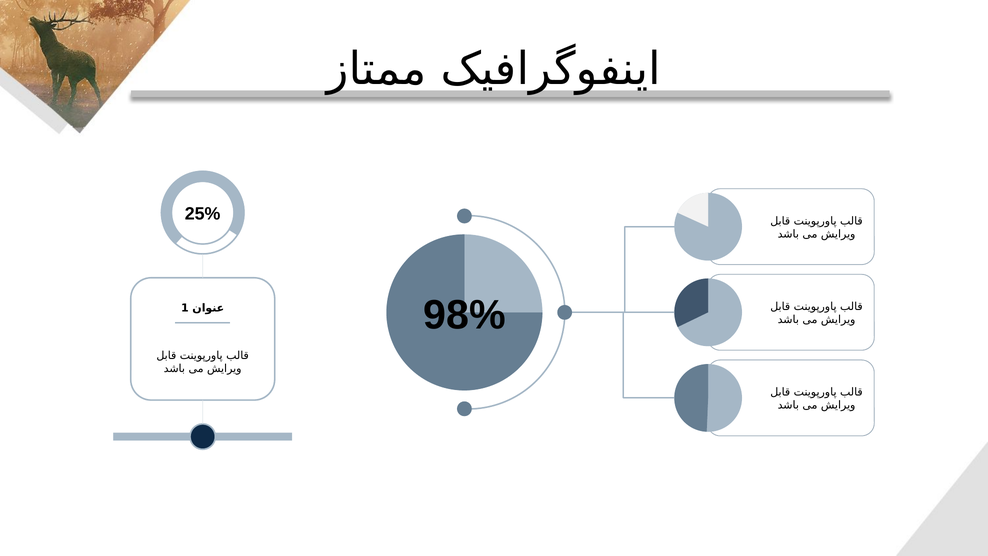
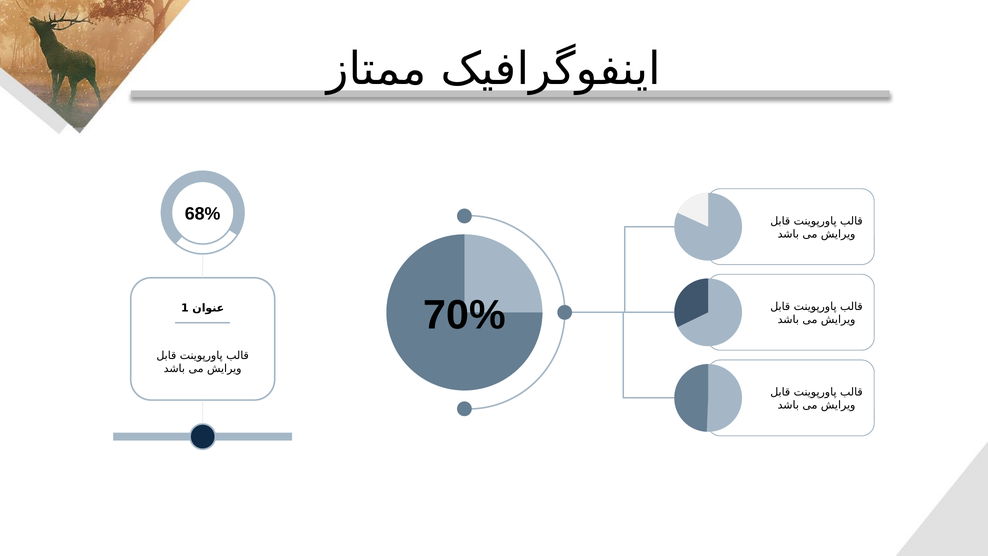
25%: 25% -> 68% (203, 214)
98%: 98% -> 70% (464, 315)
